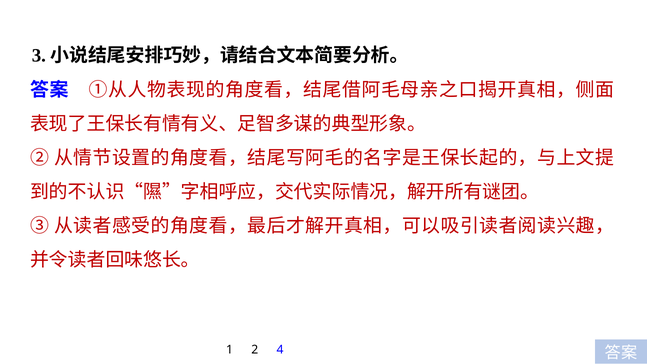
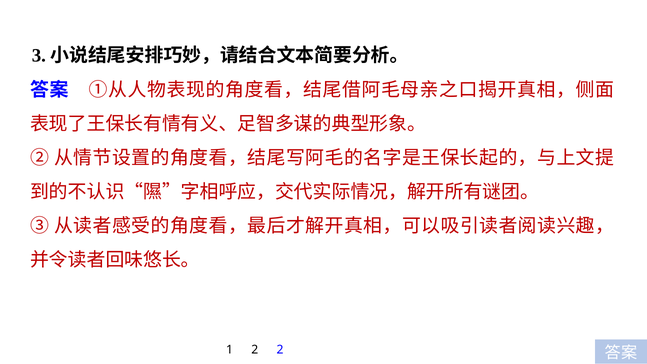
2 4: 4 -> 2 (280, 350)
